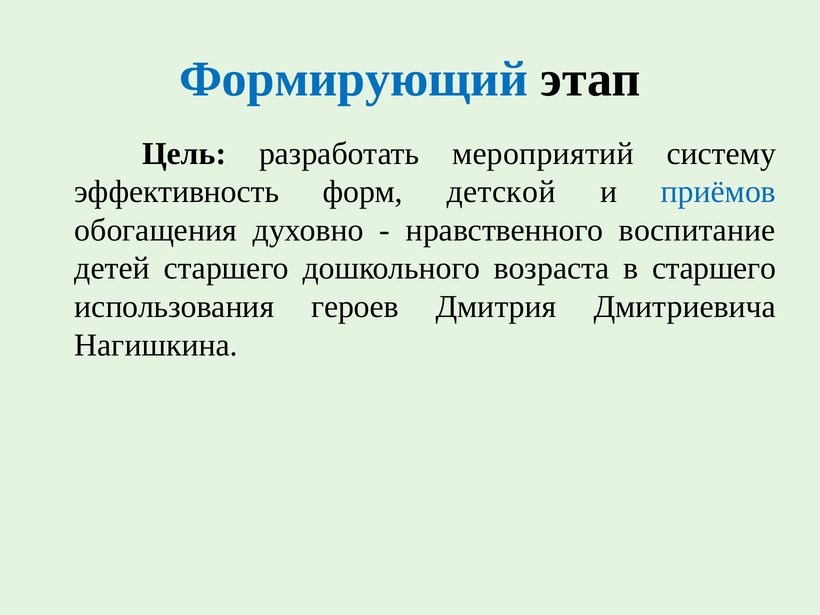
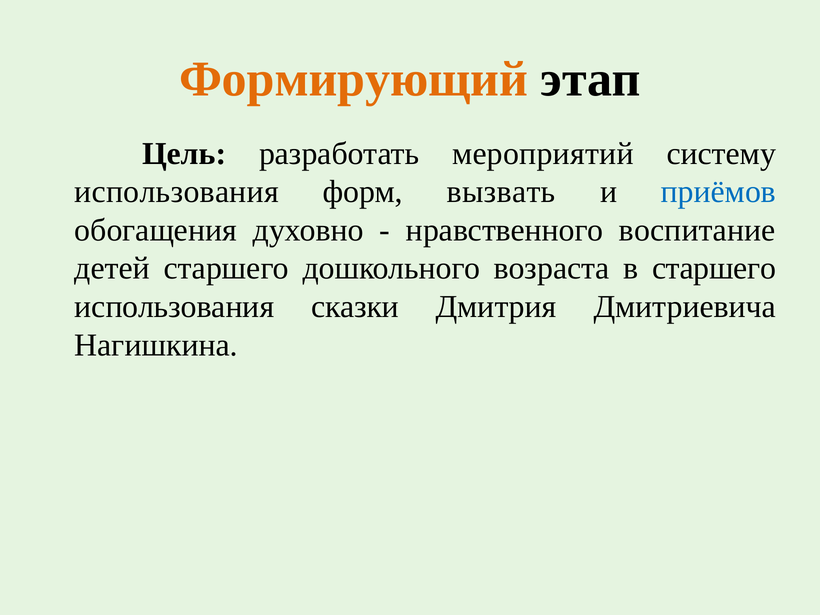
Формирующий colour: blue -> orange (354, 79)
эффективность: эффективность -> использования (177, 192)
детской: детской -> вызвать (501, 192)
героев: героев -> сказки (355, 307)
